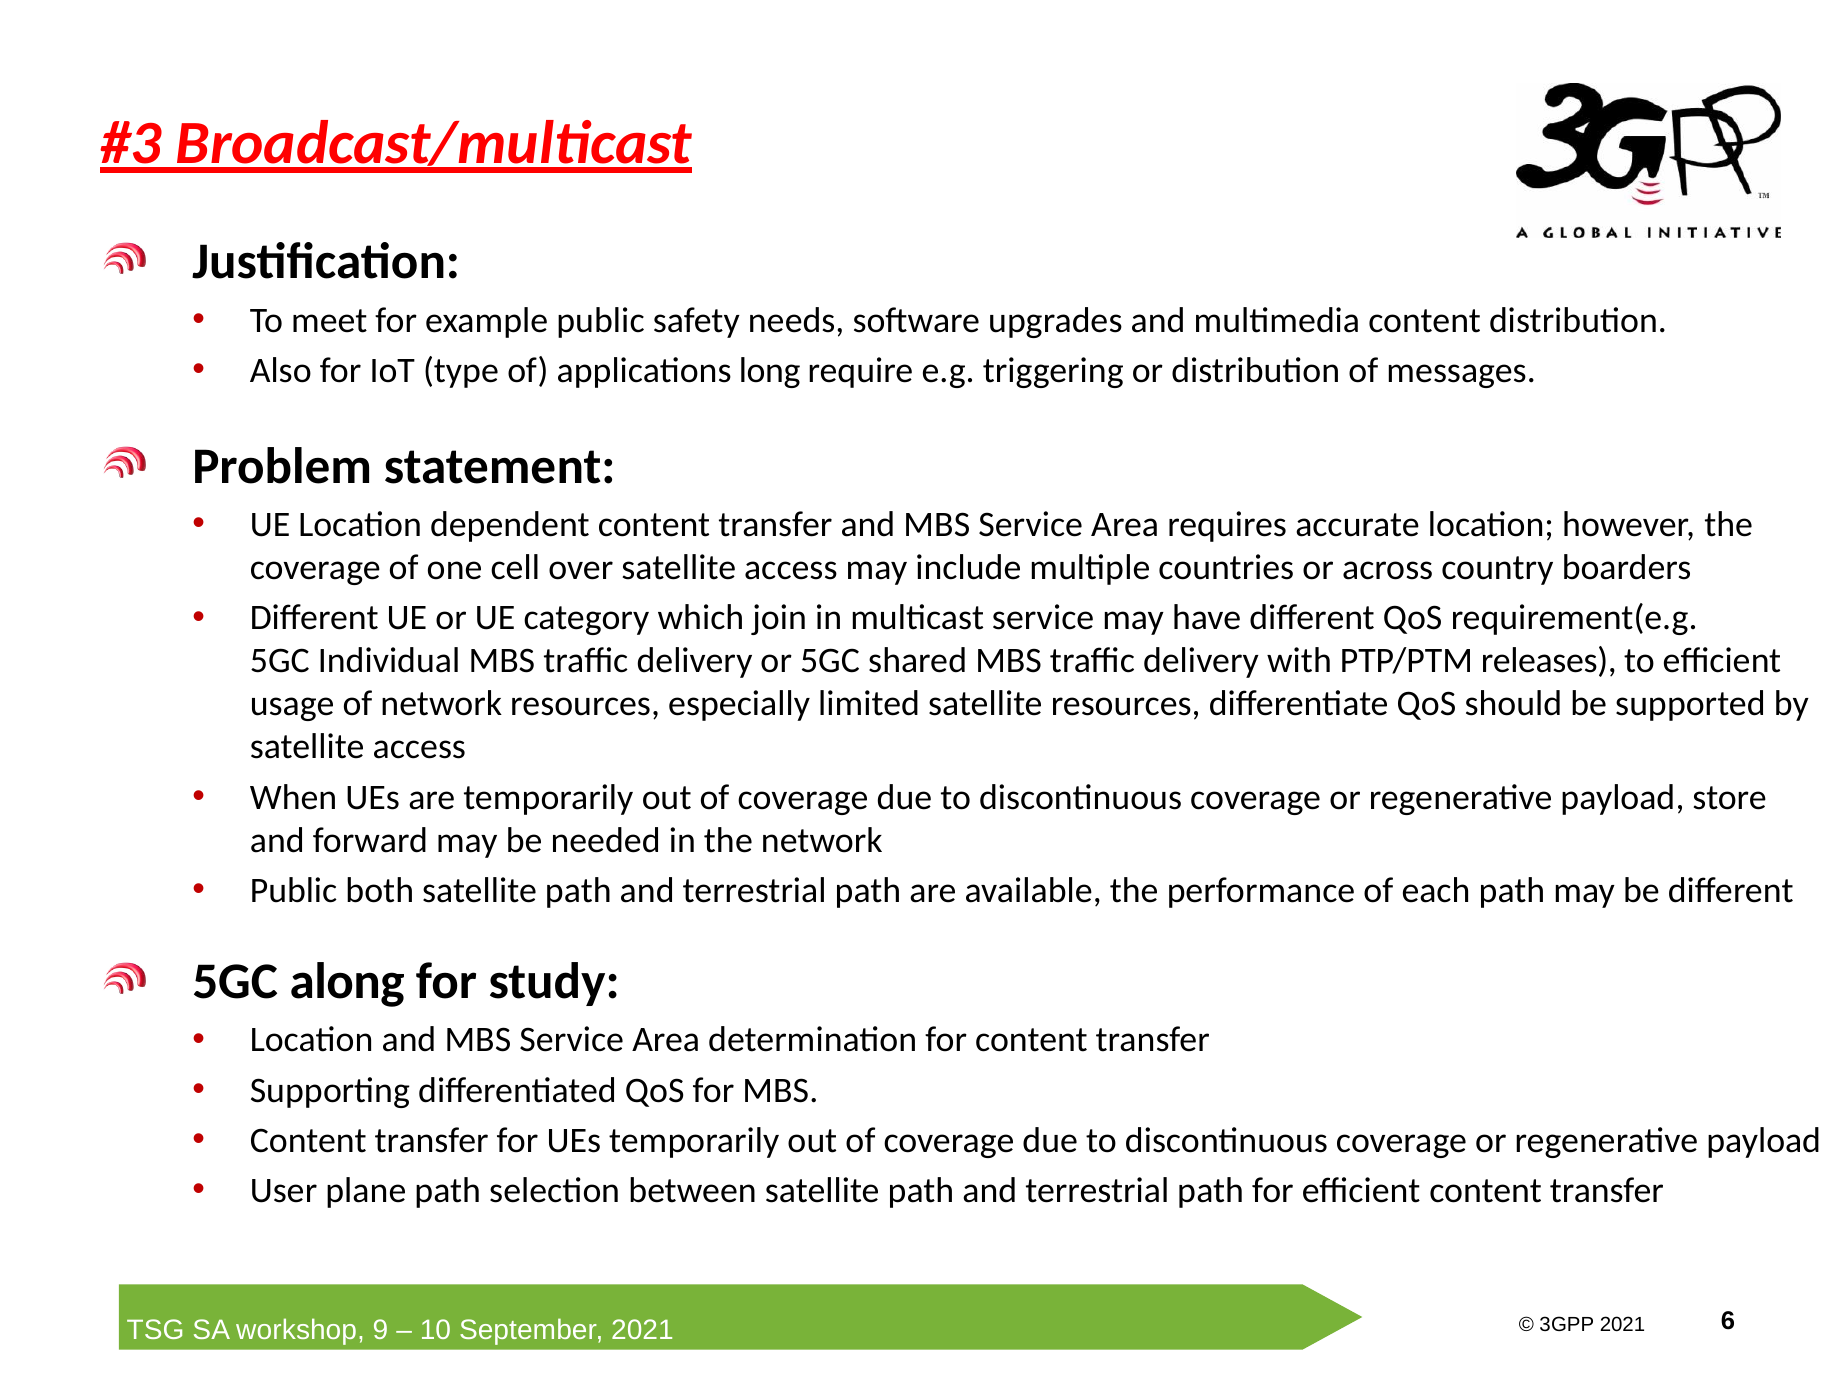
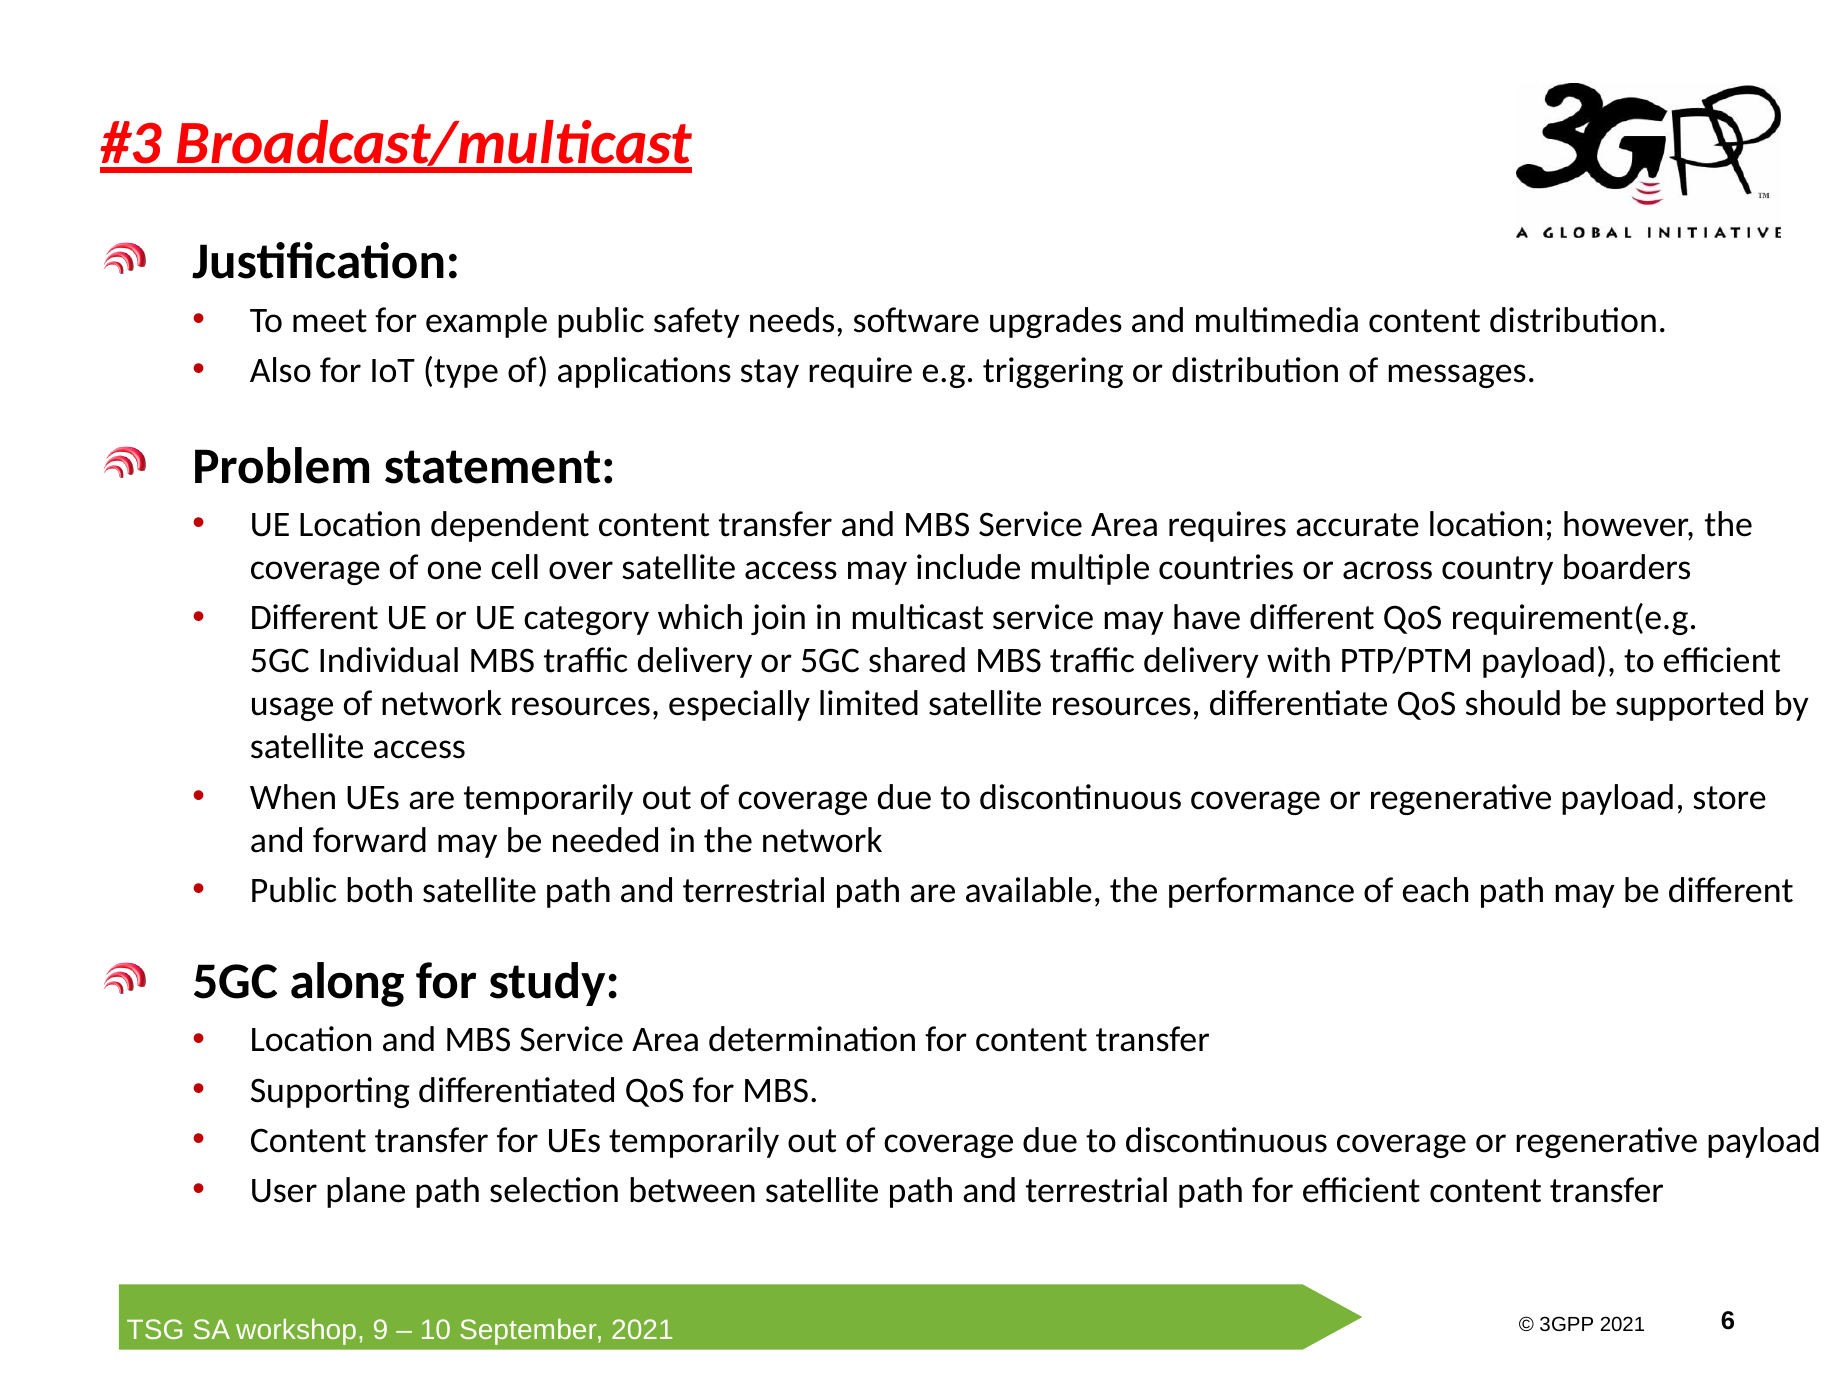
long: long -> stay (769, 370)
PTP/PTM releases: releases -> payload (1549, 661)
